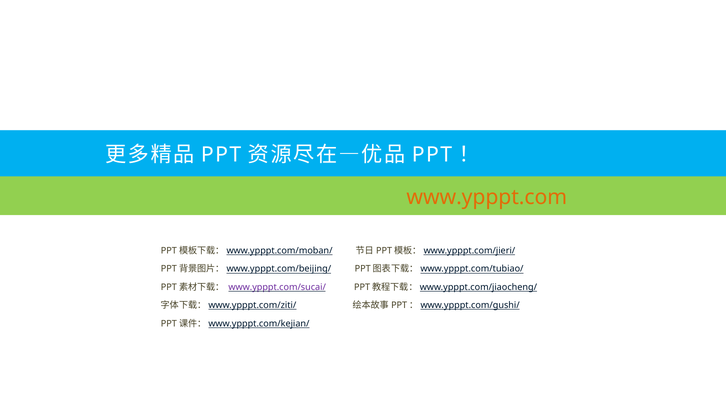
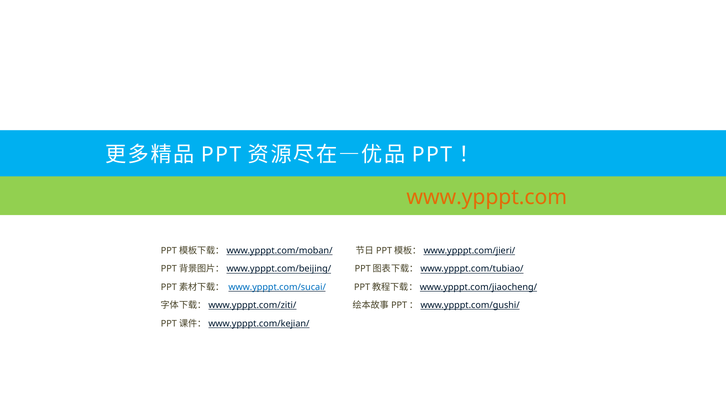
www.ypppt.com/sucai/ colour: purple -> blue (277, 287)
